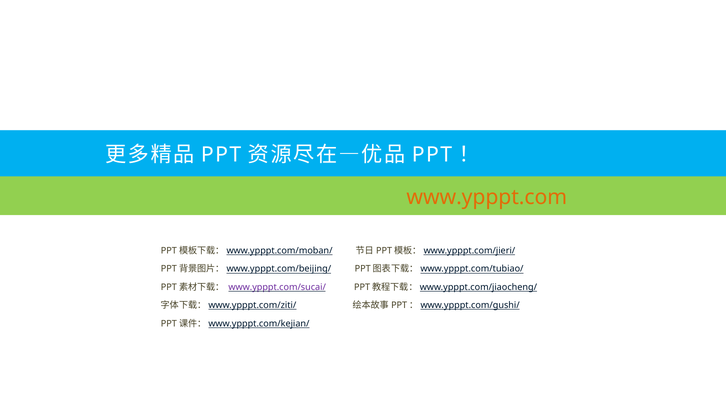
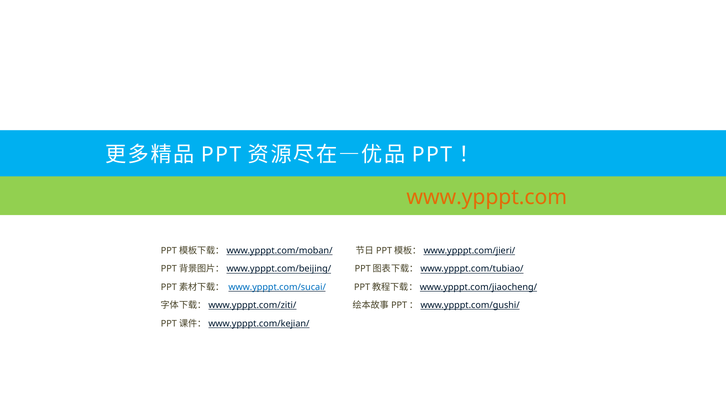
www.ypppt.com/sucai/ colour: purple -> blue (277, 287)
